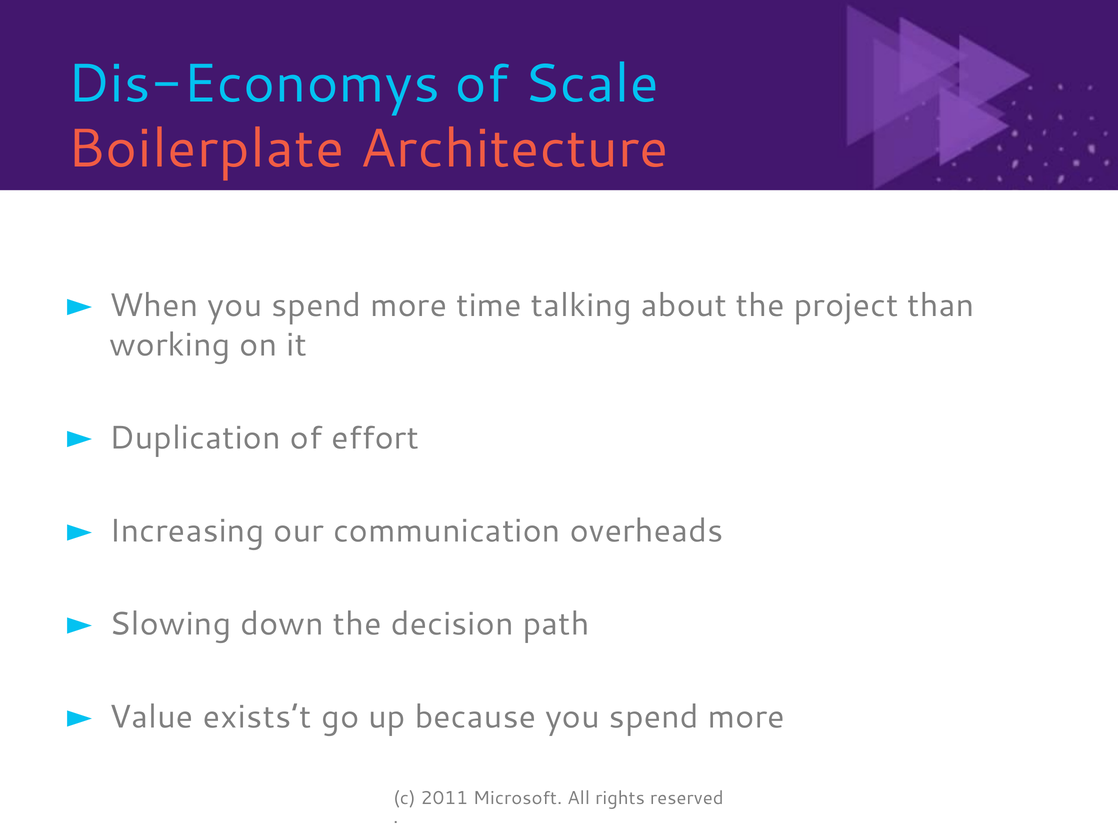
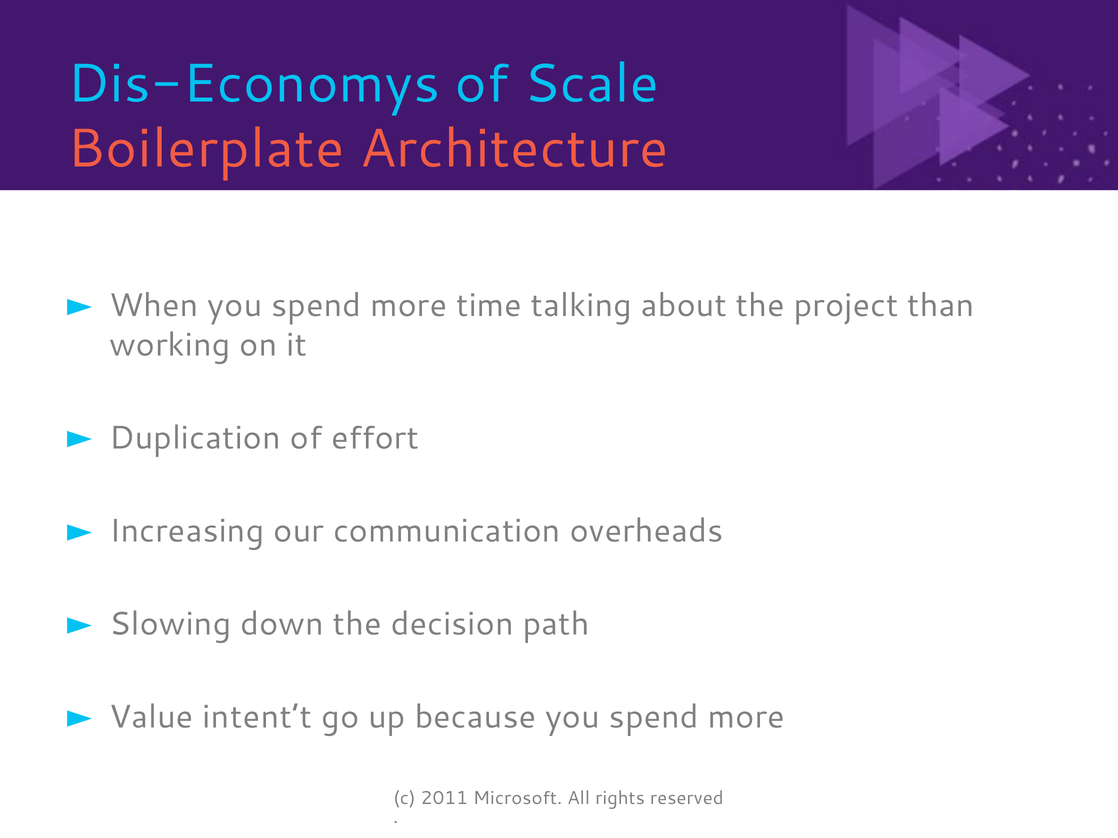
exists’t: exists’t -> intent’t (257, 718)
